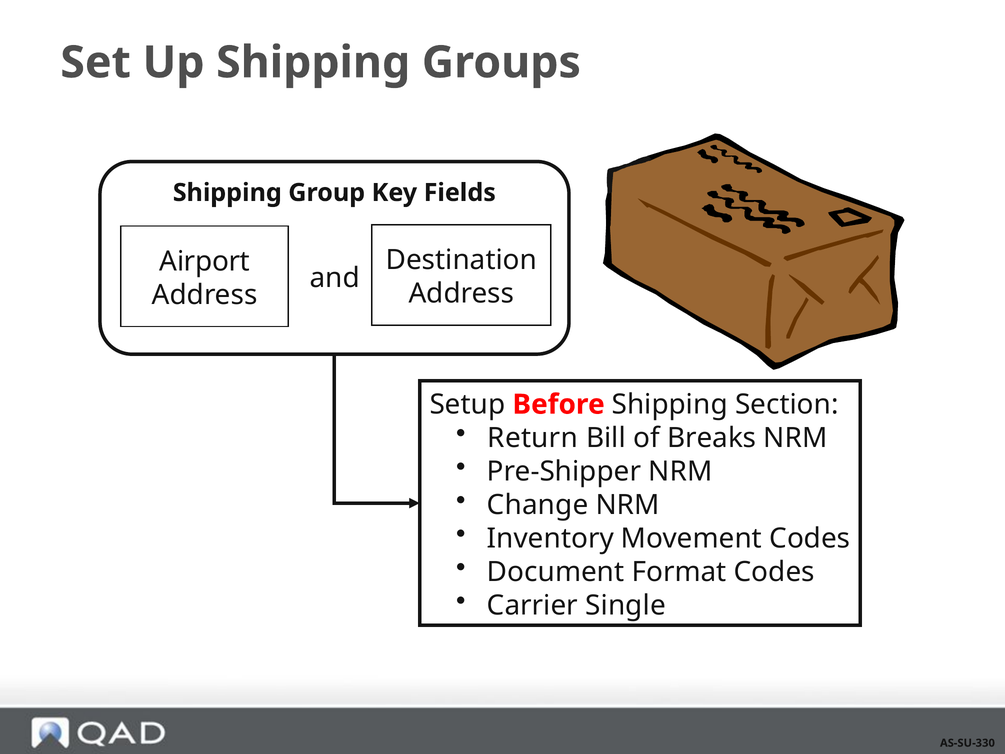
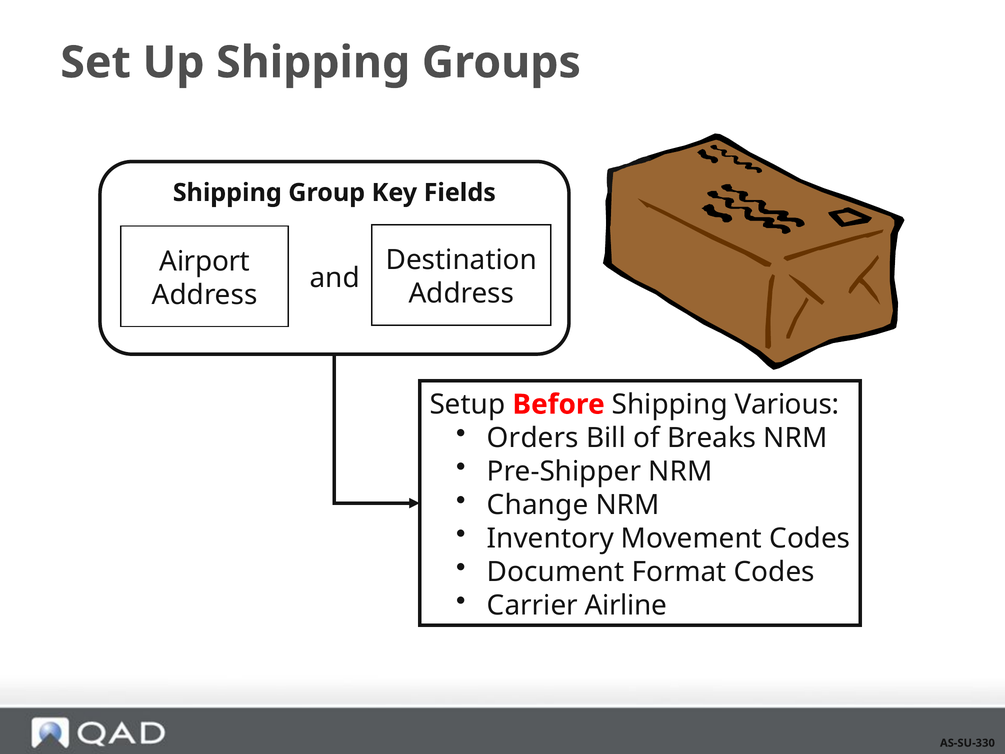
Section: Section -> Various (787, 404)
Return: Return -> Orders (533, 438)
Single: Single -> Airline (626, 605)
